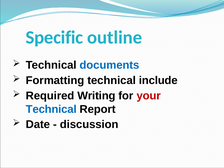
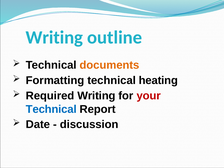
Specific: Specific -> Writing (54, 37)
documents colour: blue -> orange (110, 65)
include: include -> heating (158, 80)
